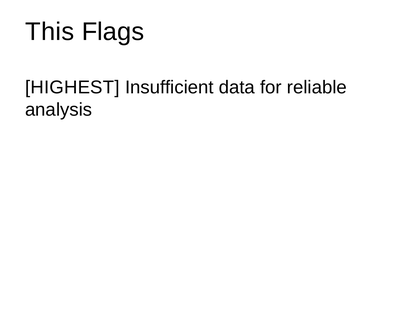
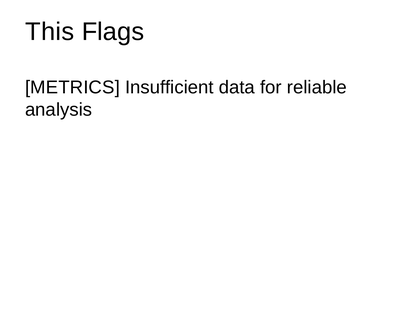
HIGHEST: HIGHEST -> METRICS (72, 88)
